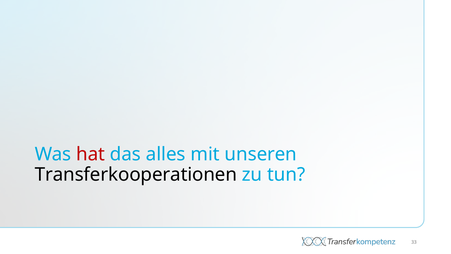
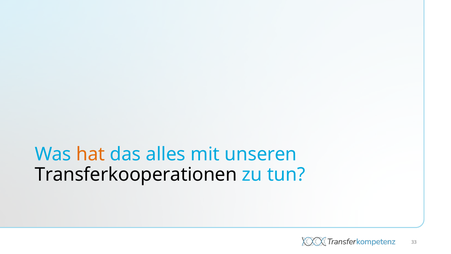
hat colour: red -> orange (91, 154)
